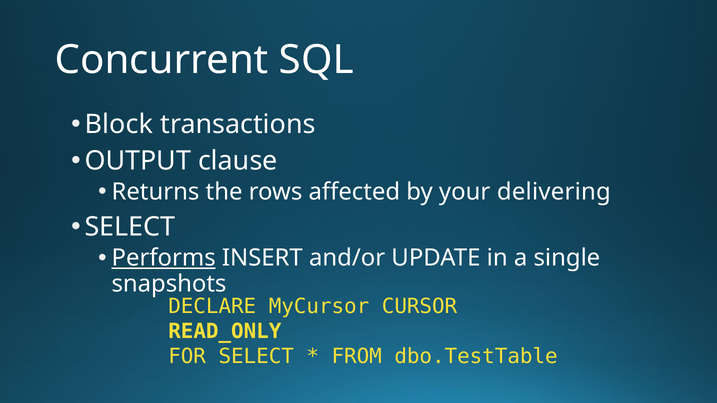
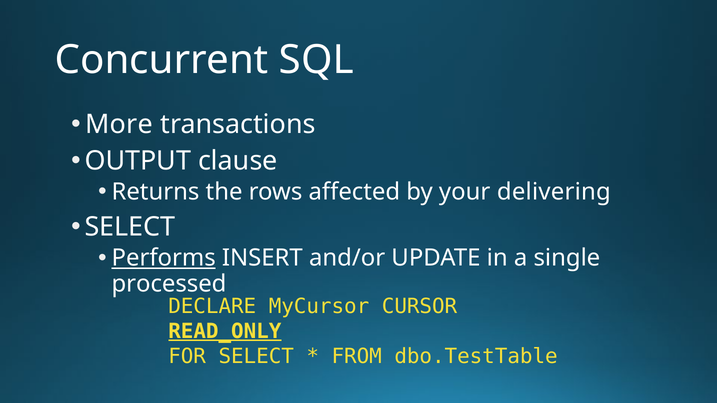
Block: Block -> More (119, 124)
snapshots: snapshots -> processed (169, 284)
READ_ONLY underline: none -> present (225, 331)
